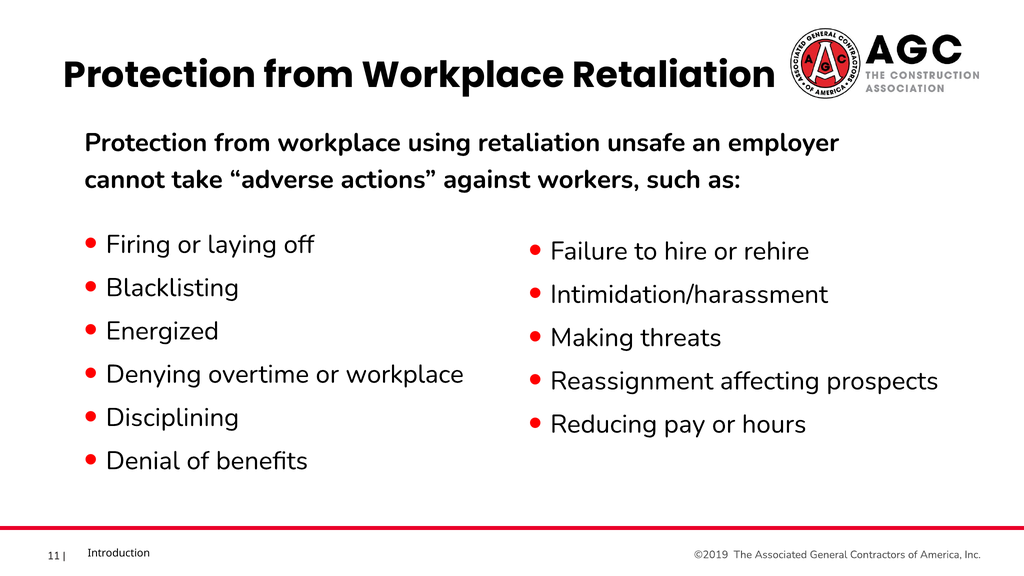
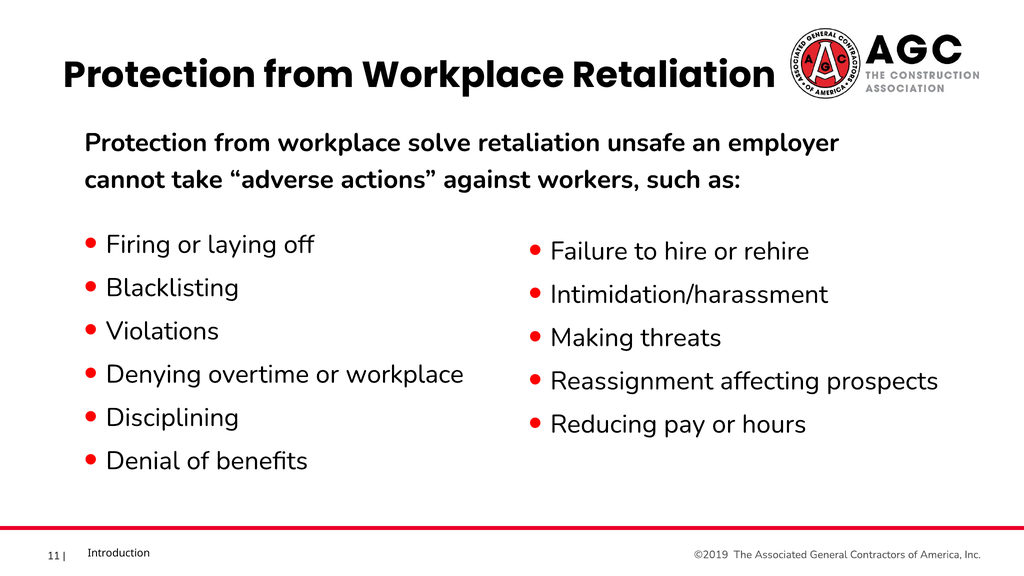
using: using -> solve (439, 143)
Energized: Energized -> Violations (162, 331)
